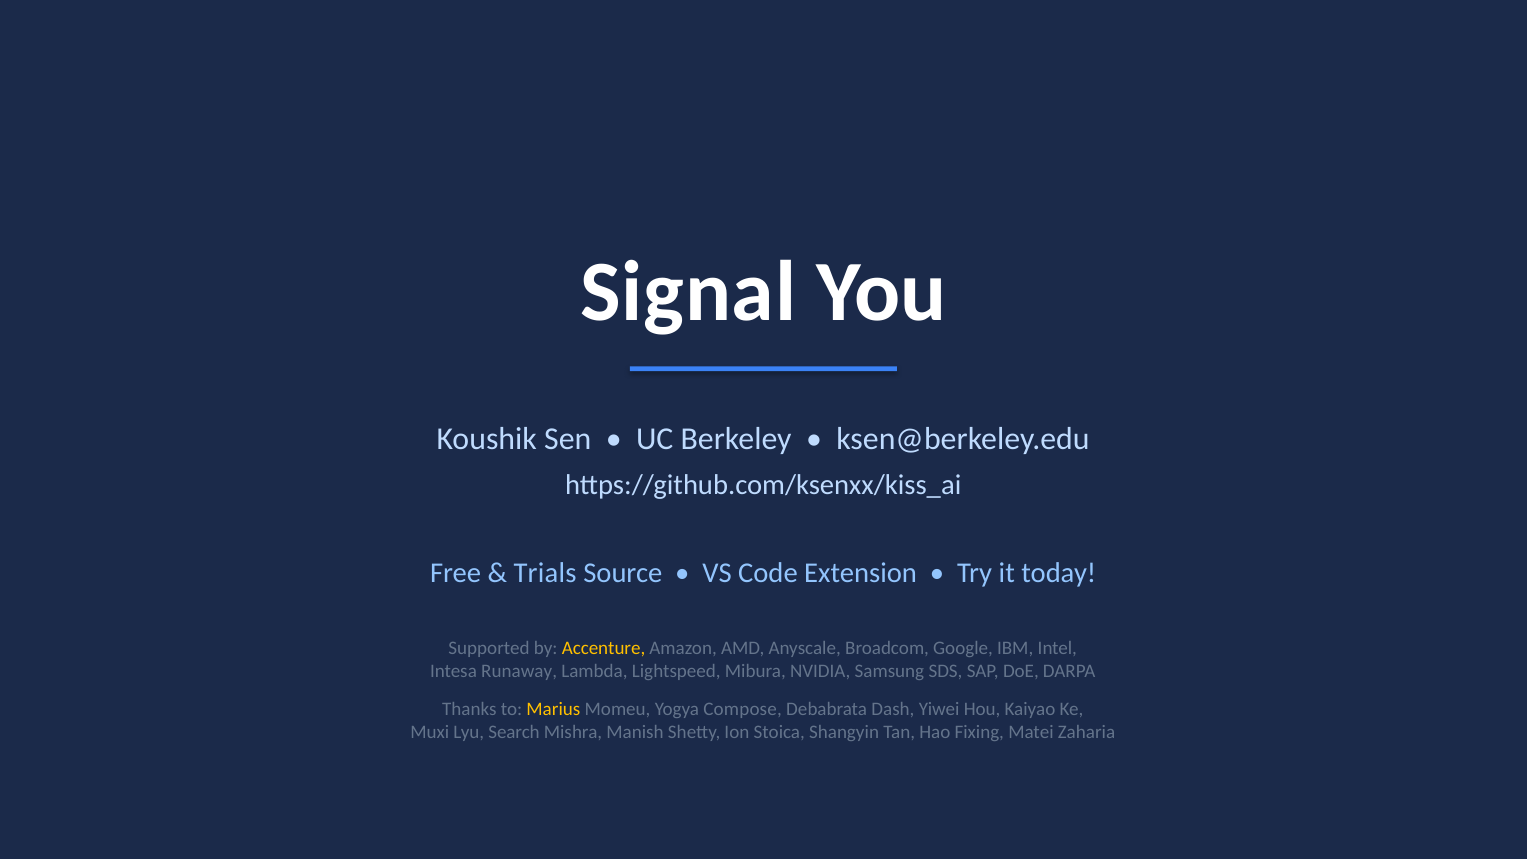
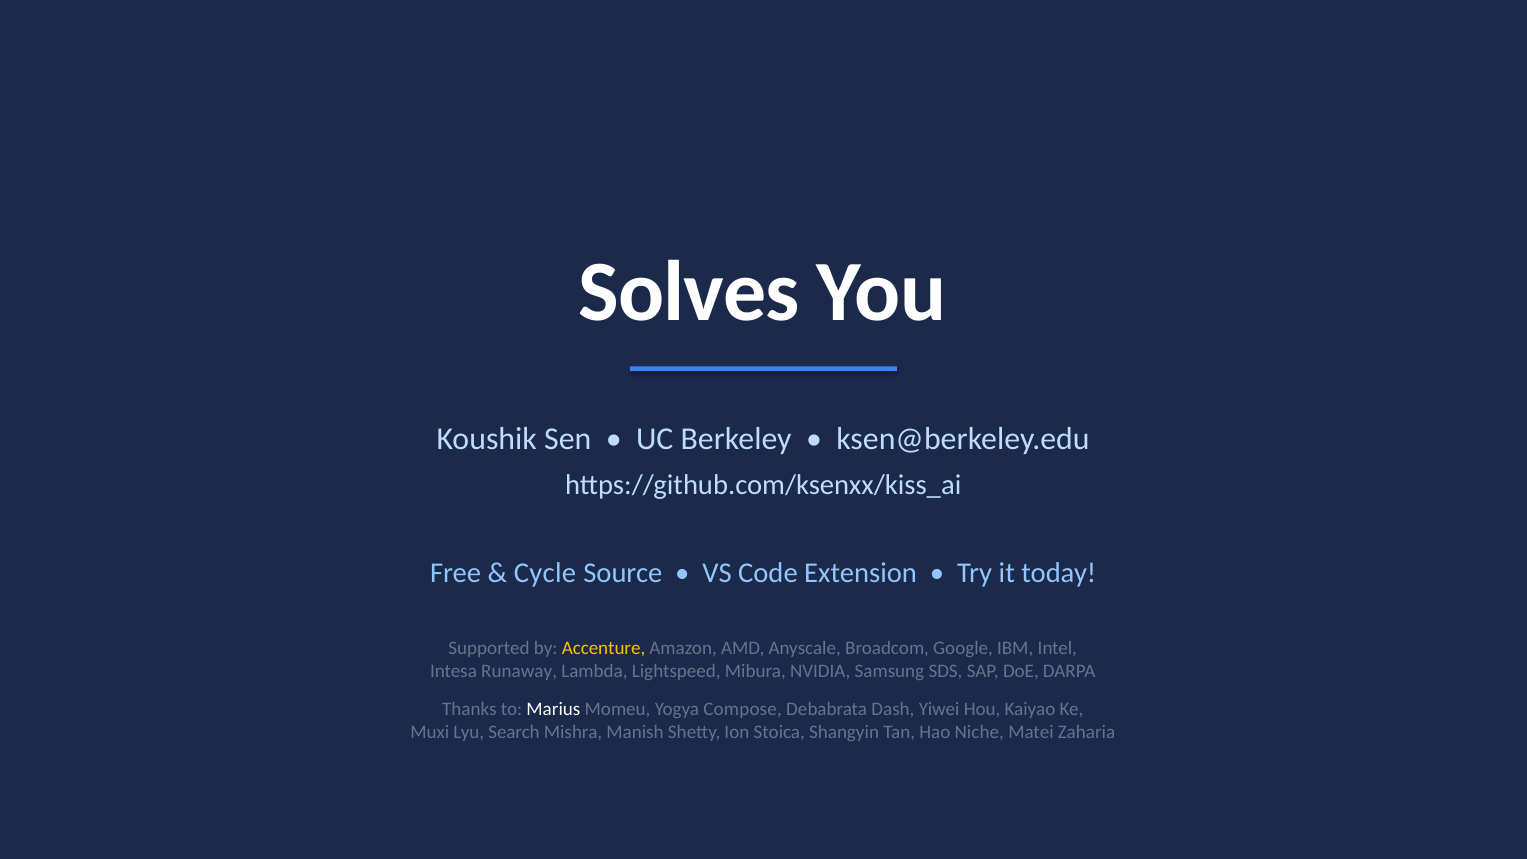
Signal: Signal -> Solves (689, 292)
Trials: Trials -> Cycle (545, 573)
Marius colour: yellow -> white (553, 709)
Fixing: Fixing -> Niche (979, 732)
